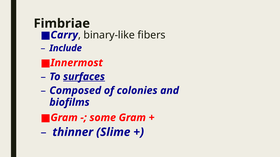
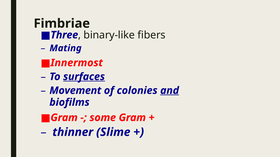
Carry: Carry -> Three (64, 35)
Include: Include -> Mating (66, 48)
Composed: Composed -> Movement (75, 91)
and underline: none -> present (170, 91)
